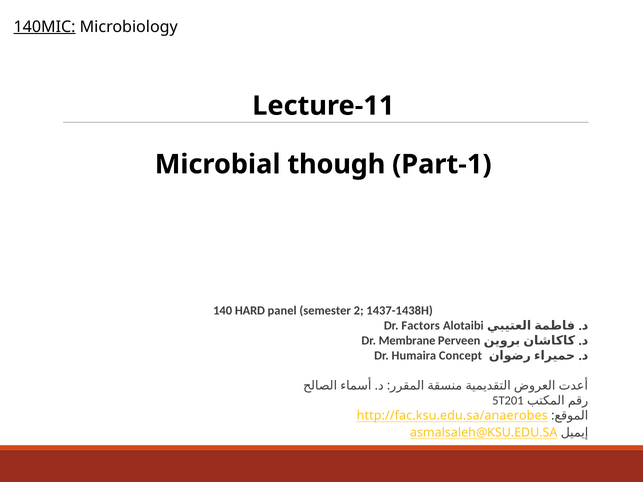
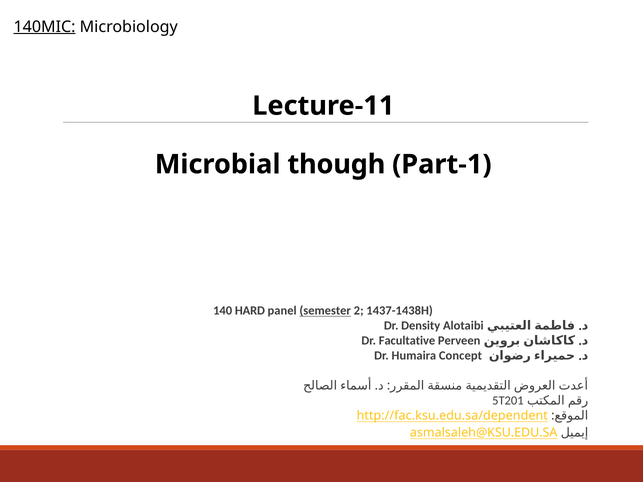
semester underline: none -> present (325, 311)
Factors: Factors -> Density (421, 326)
Membrane: Membrane -> Facultative (407, 341)
http://fac.ksu.edu.sa/anaerobes: http://fac.ksu.edu.sa/anaerobes -> http://fac.ksu.edu.sa/dependent (452, 416)
